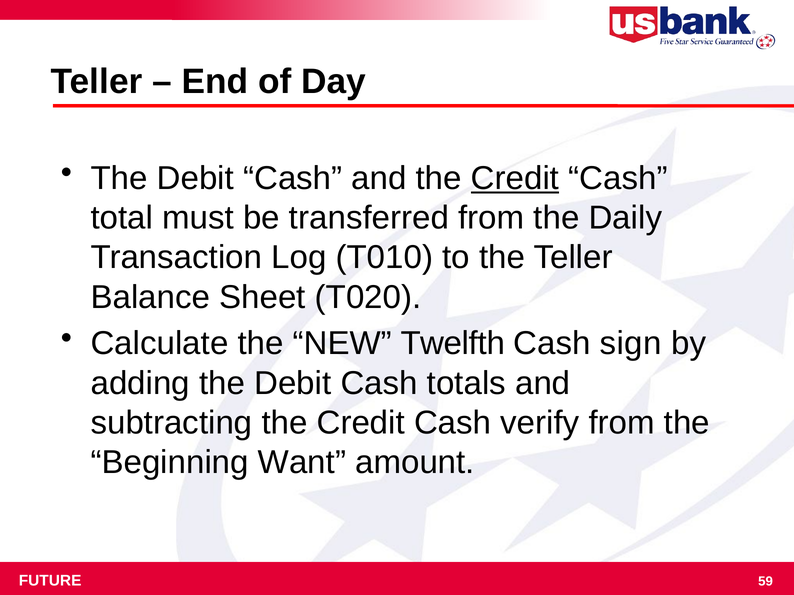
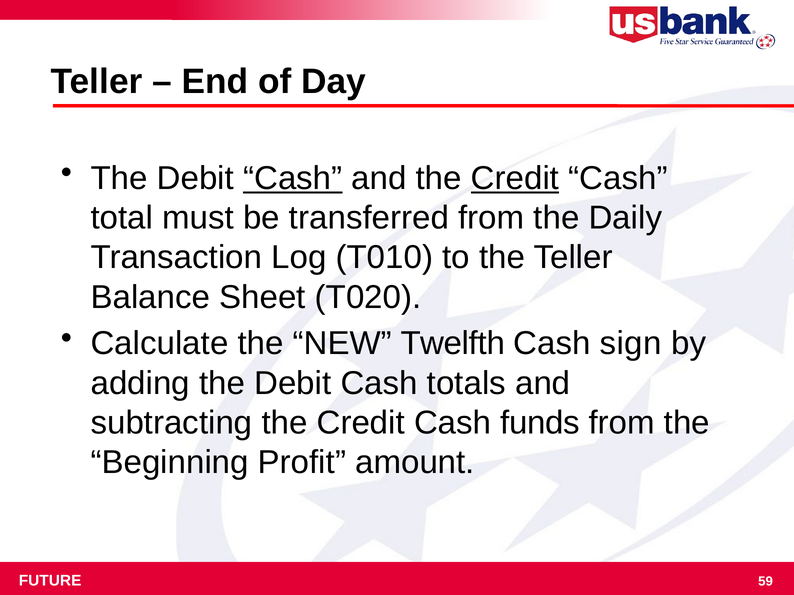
Cash underline: none -> present (293, 178)
verify: verify -> funds (540, 423)
Want: Want -> Profit (302, 463)
